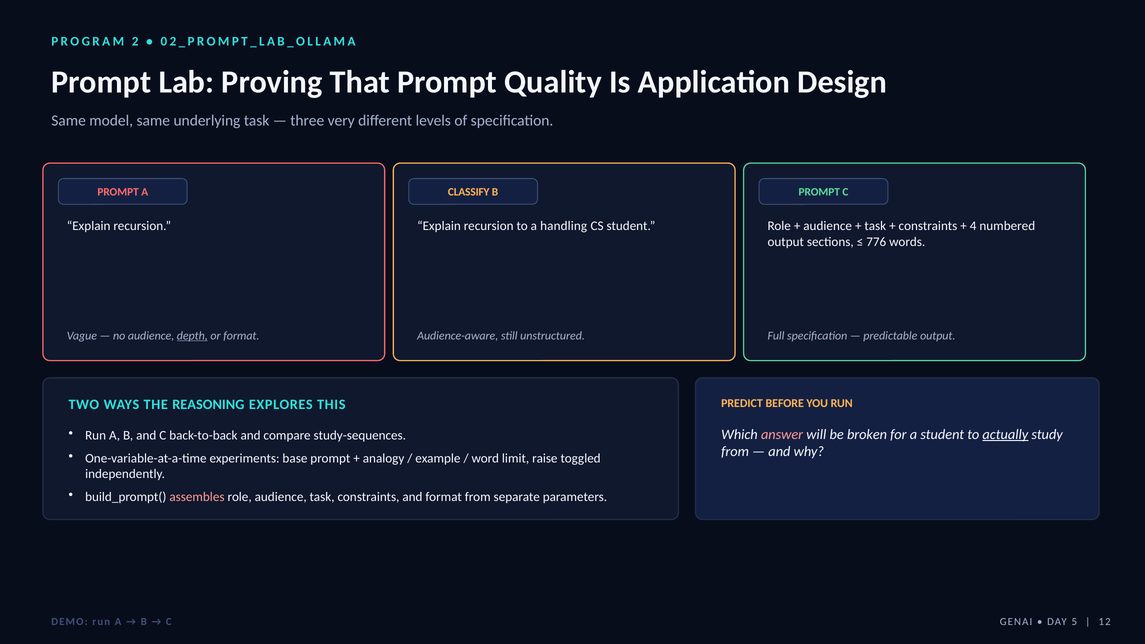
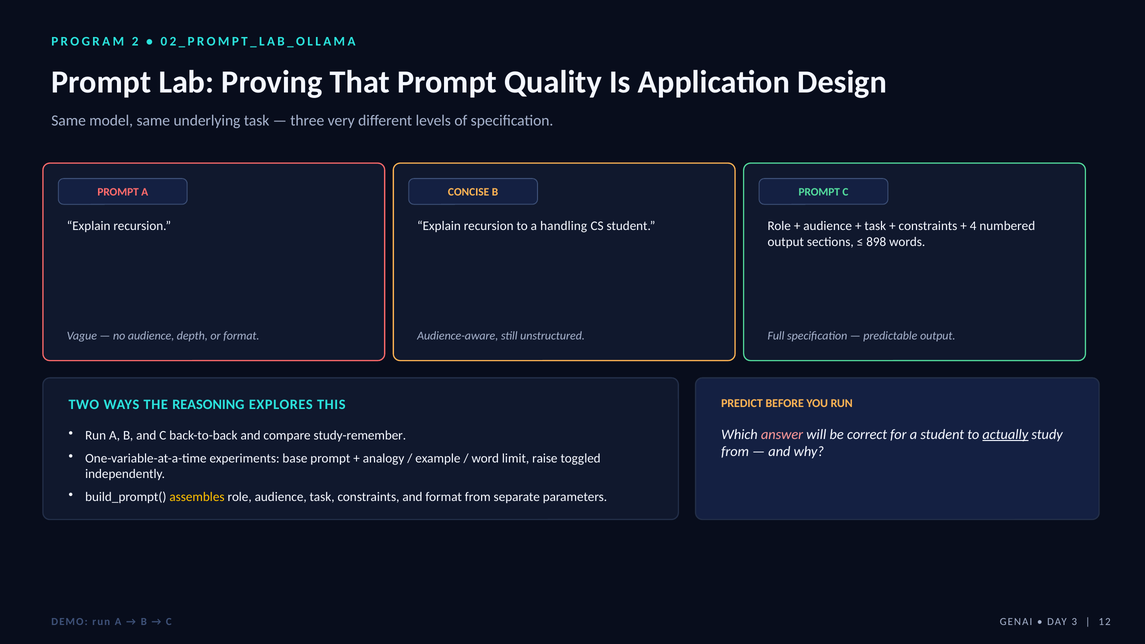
CLASSIFY: CLASSIFY -> CONCISE (469, 192)
776: 776 -> 898 (876, 242)
depth underline: present -> none (192, 336)
study-sequences: study-sequences -> study-remember (360, 436)
broken: broken -> correct (867, 435)
assembles colour: pink -> yellow (197, 497)
5: 5 -> 3 (1074, 622)
